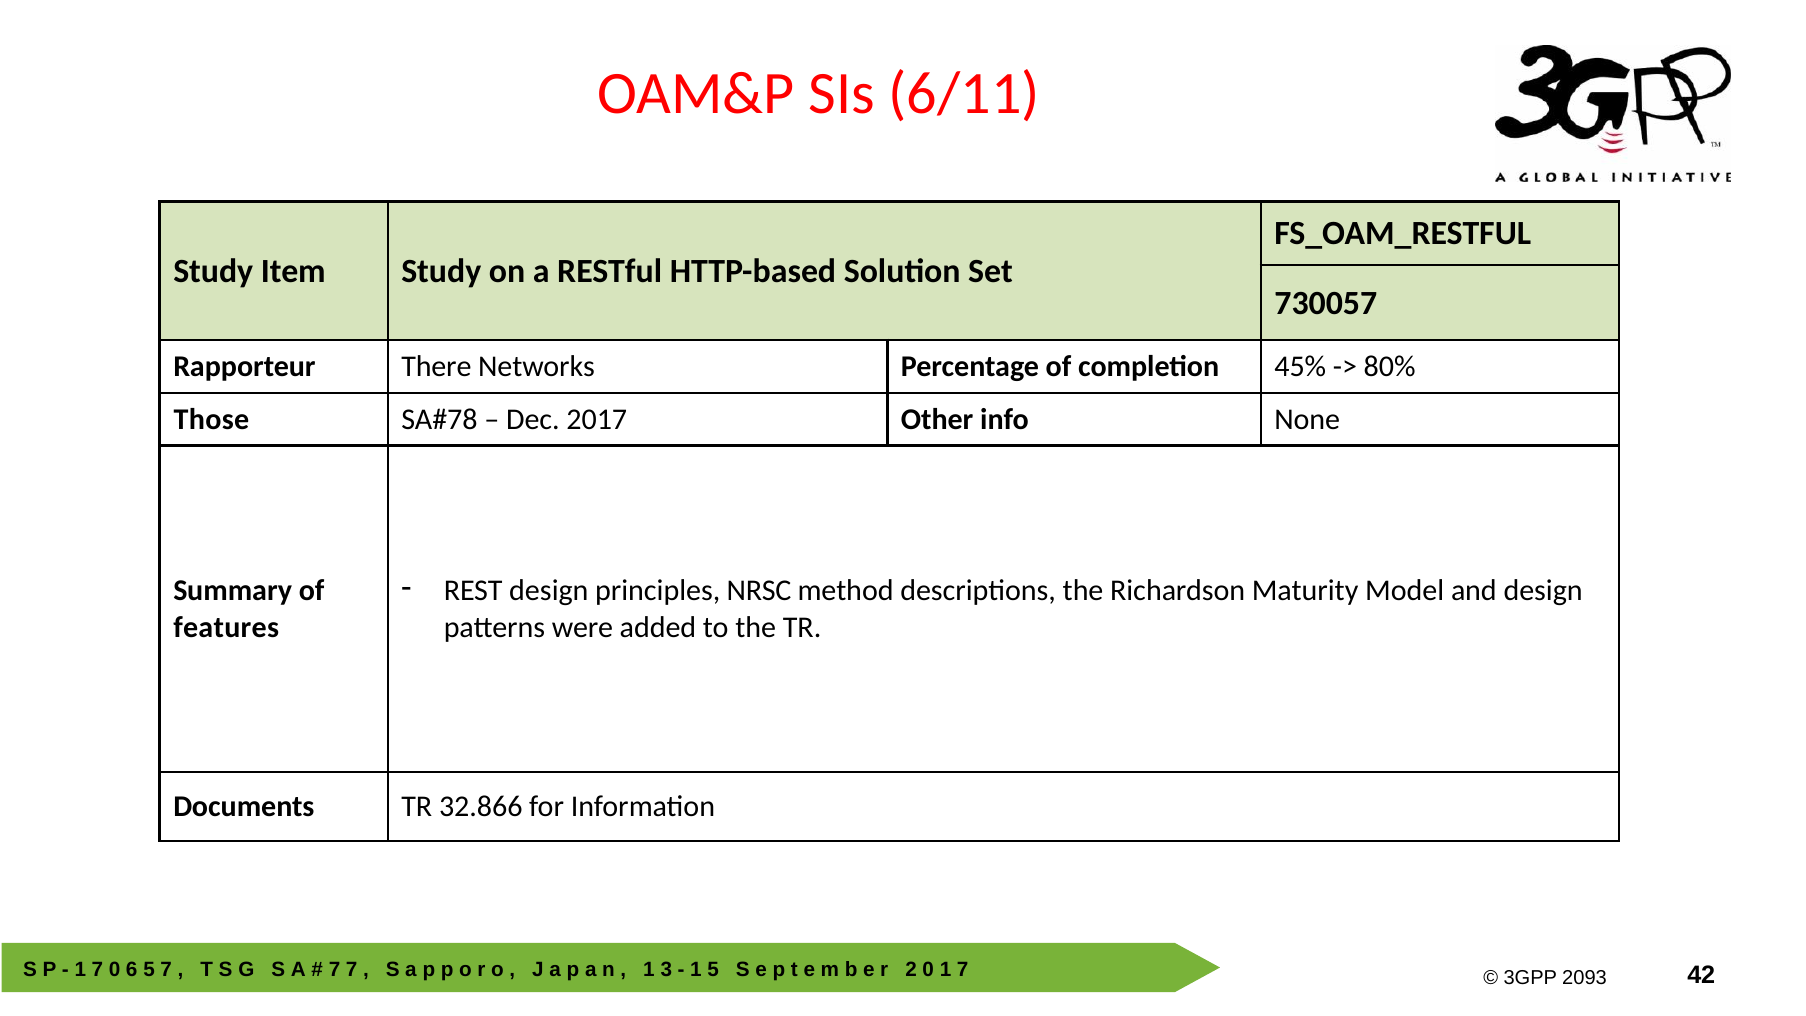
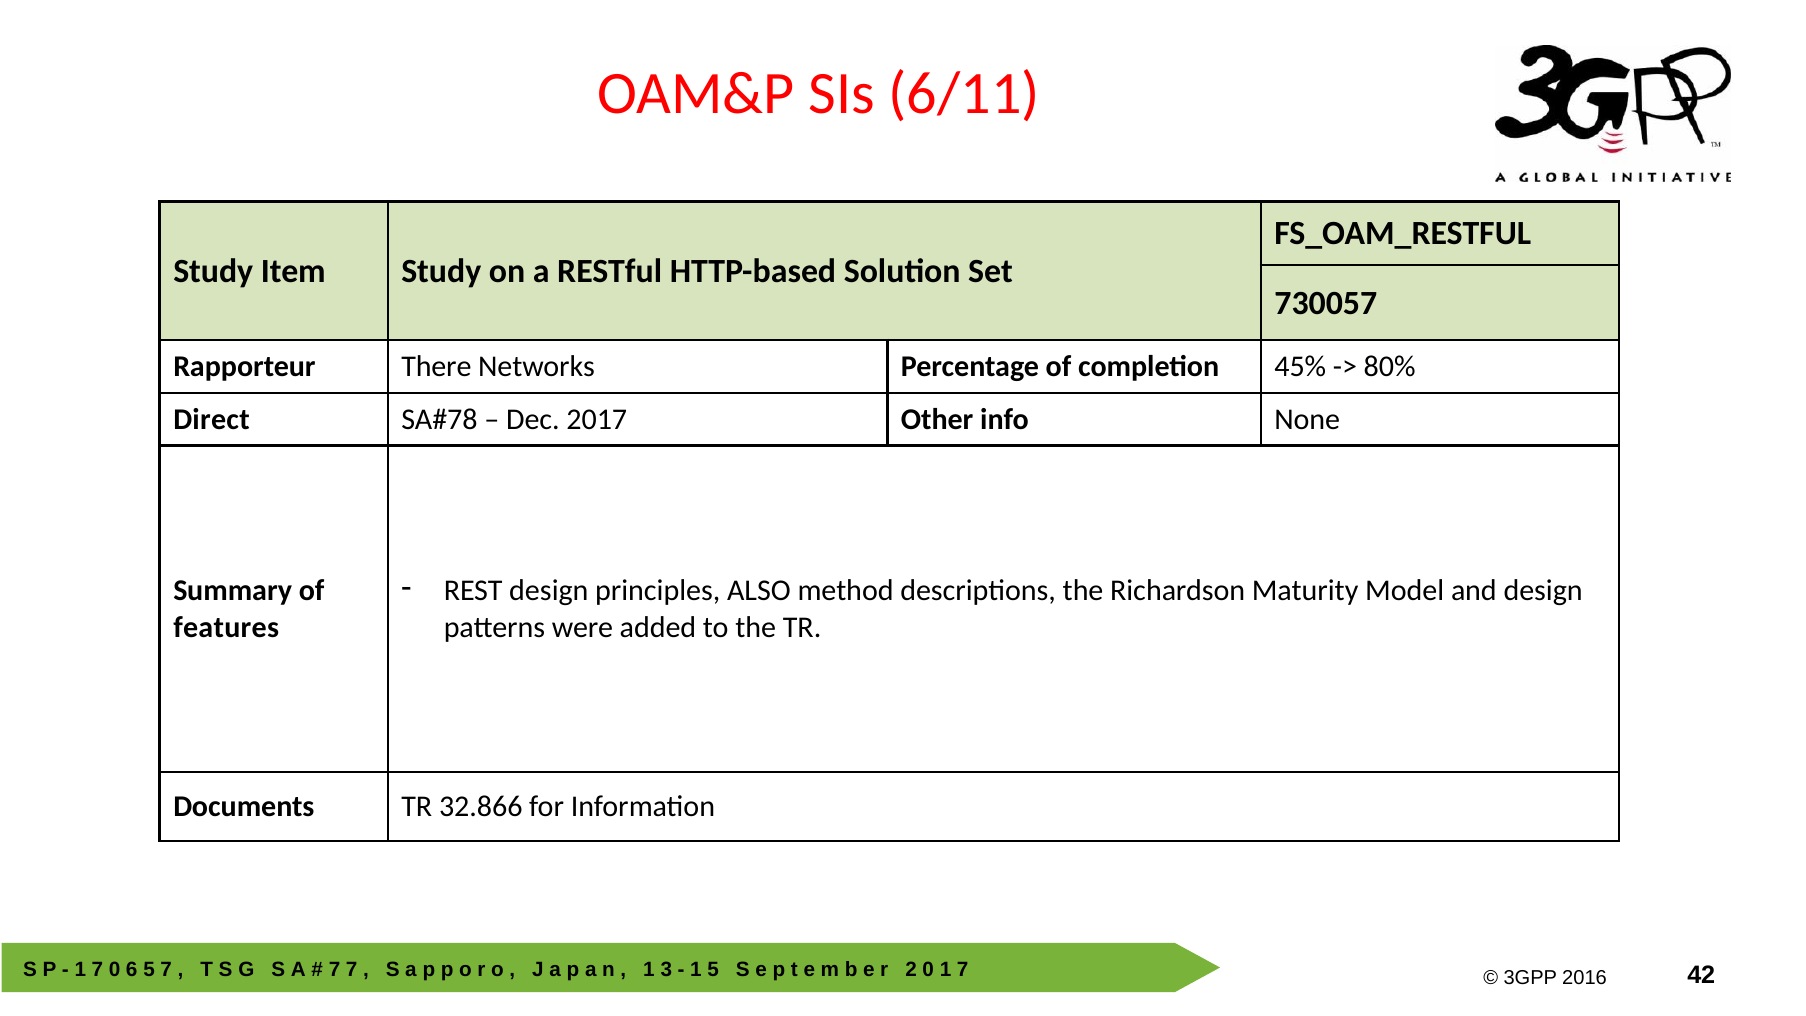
Those: Those -> Direct (211, 420)
NRSC: NRSC -> ALSO (759, 591)
2093: 2093 -> 2016 (1585, 977)
